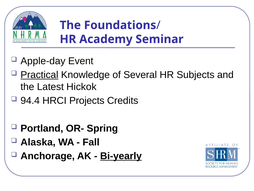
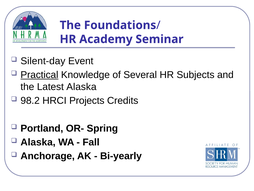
Apple-day: Apple-day -> Silent-day (43, 61)
Latest Hickok: Hickok -> Alaska (81, 87)
94.4: 94.4 -> 98.2 (30, 100)
Bi-yearly underline: present -> none (121, 156)
